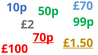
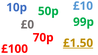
£70: £70 -> £10 (83, 6)
£2: £2 -> £0 (27, 25)
70p underline: present -> none (43, 38)
